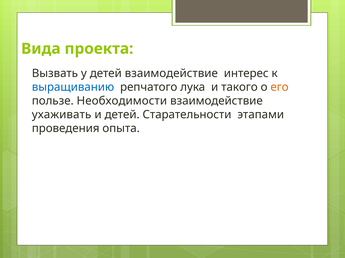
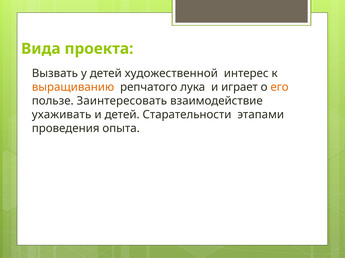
детей взаимодействие: взаимодействие -> художественной (171, 74)
выращиванию colour: blue -> orange (73, 87)
такого: такого -> играет (239, 87)
Необходимости: Необходимости -> Заинтересовать (122, 101)
